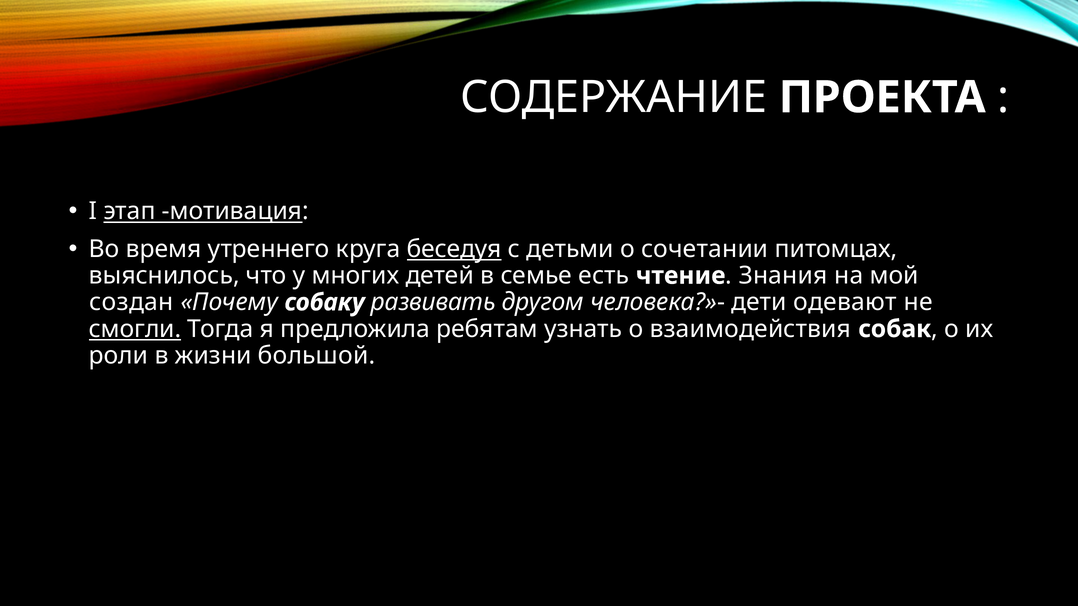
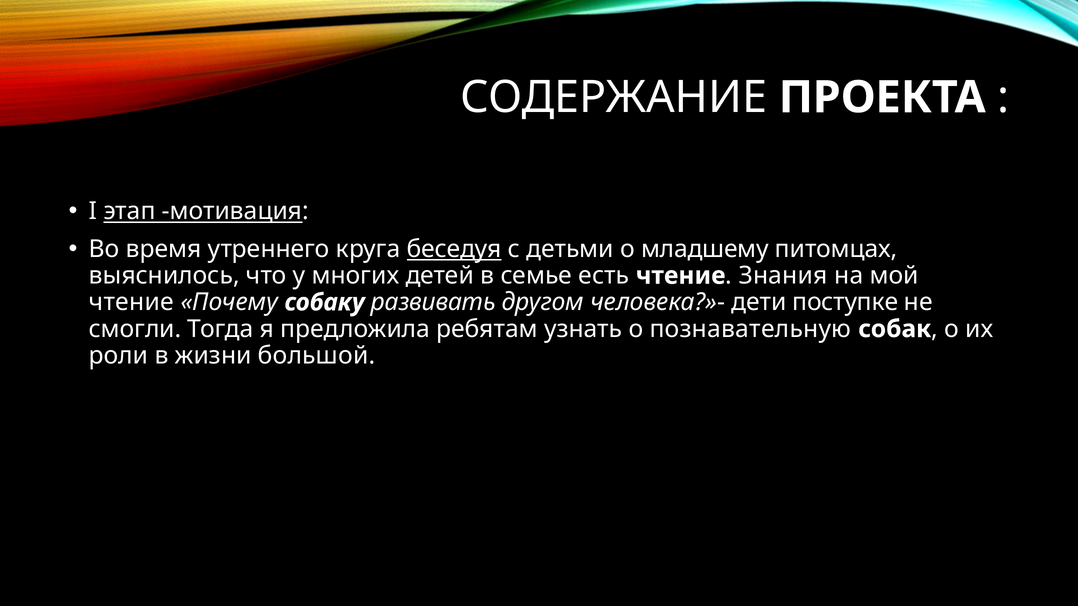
сочетании: сочетании -> младшему (705, 249)
создан: создан -> чтение (131, 303)
одевают: одевают -> поступке (845, 303)
смогли underline: present -> none (135, 329)
взаимодействия: взаимодействия -> познавательную (750, 329)
